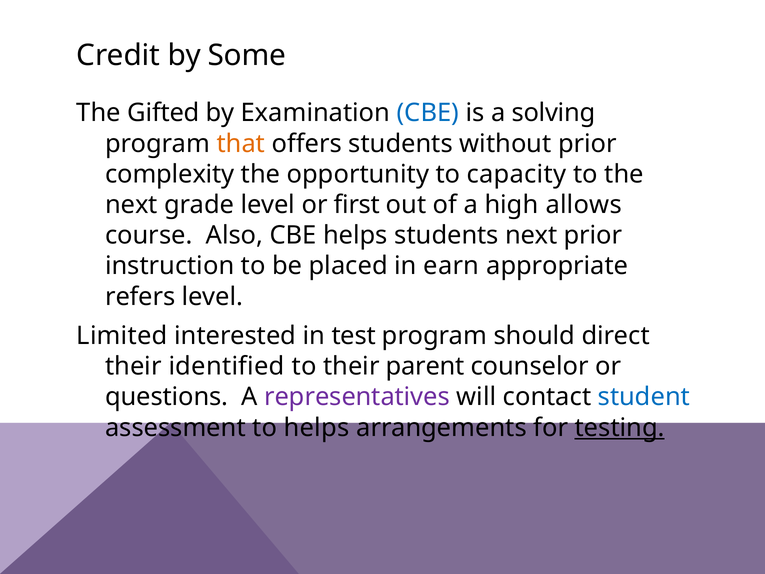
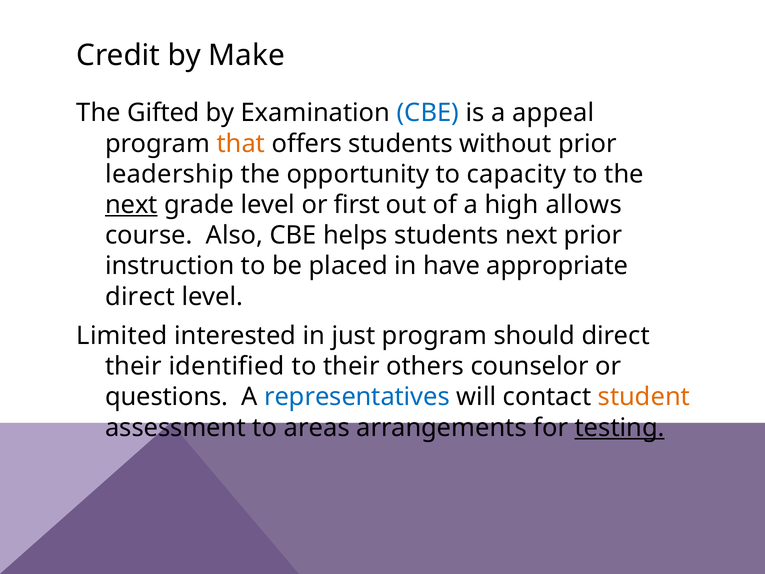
Some: Some -> Make (247, 56)
solving: solving -> appeal (553, 113)
complexity: complexity -> leadership (170, 174)
next underline: none -> present (131, 205)
earn: earn -> have (452, 266)
refers: refers -> direct (140, 297)
test: test -> just (354, 336)
parent: parent -> others (425, 366)
representatives colour: purple -> blue (357, 397)
student colour: blue -> orange (644, 397)
to helps: helps -> areas (317, 427)
